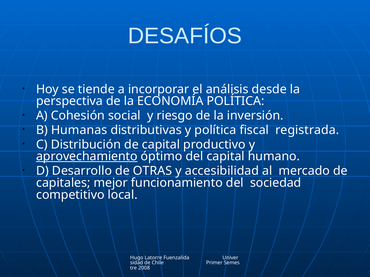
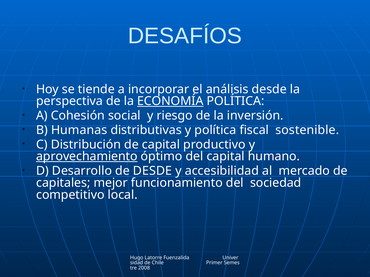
ECONOMÍA underline: none -> present (170, 101)
registrada: registrada -> sostenible (307, 130)
de OTRAS: OTRAS -> DESDE (152, 171)
